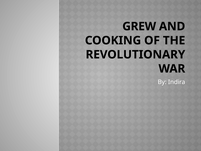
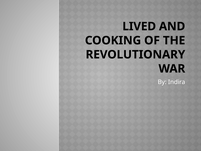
GREW: GREW -> LIVED (139, 26)
